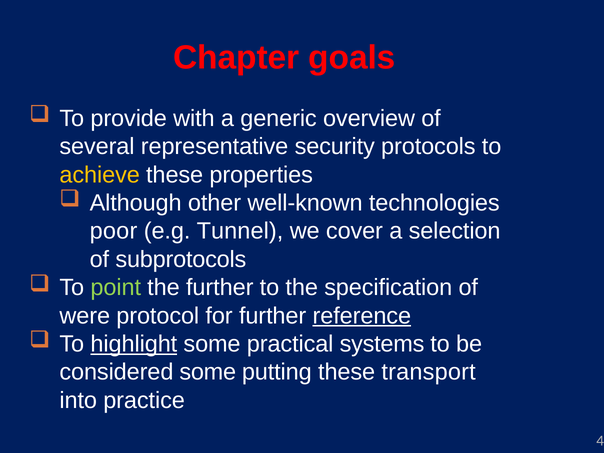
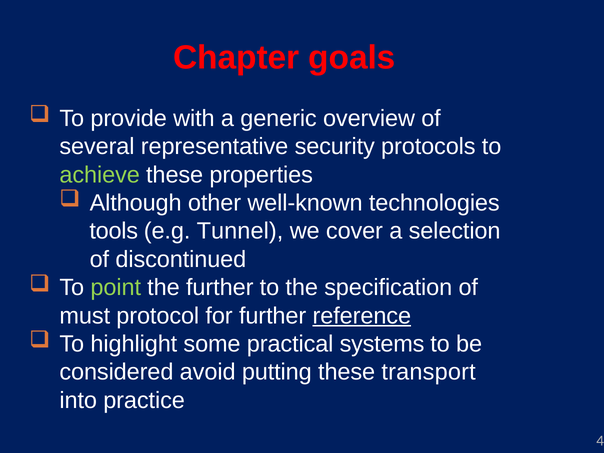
achieve colour: yellow -> light green (100, 175)
poor: poor -> tools (114, 231)
subprotocols: subprotocols -> discontinued (181, 259)
were: were -> must (85, 316)
highlight underline: present -> none (134, 344)
considered some: some -> avoid (208, 372)
